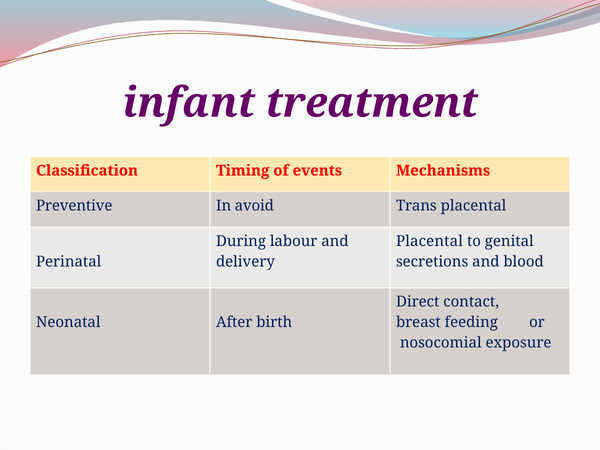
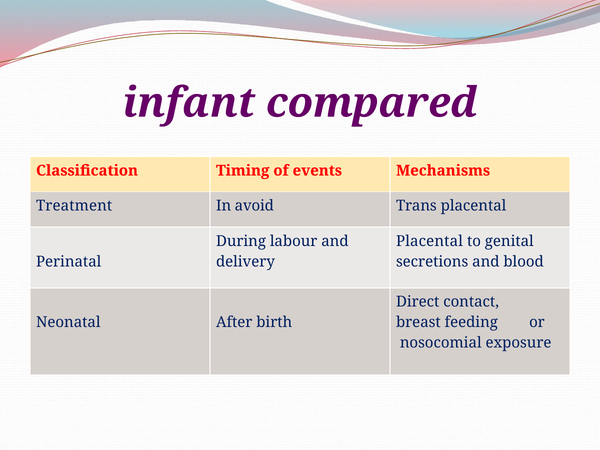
treatment: treatment -> compared (372, 103)
Preventive: Preventive -> Treatment (74, 206)
